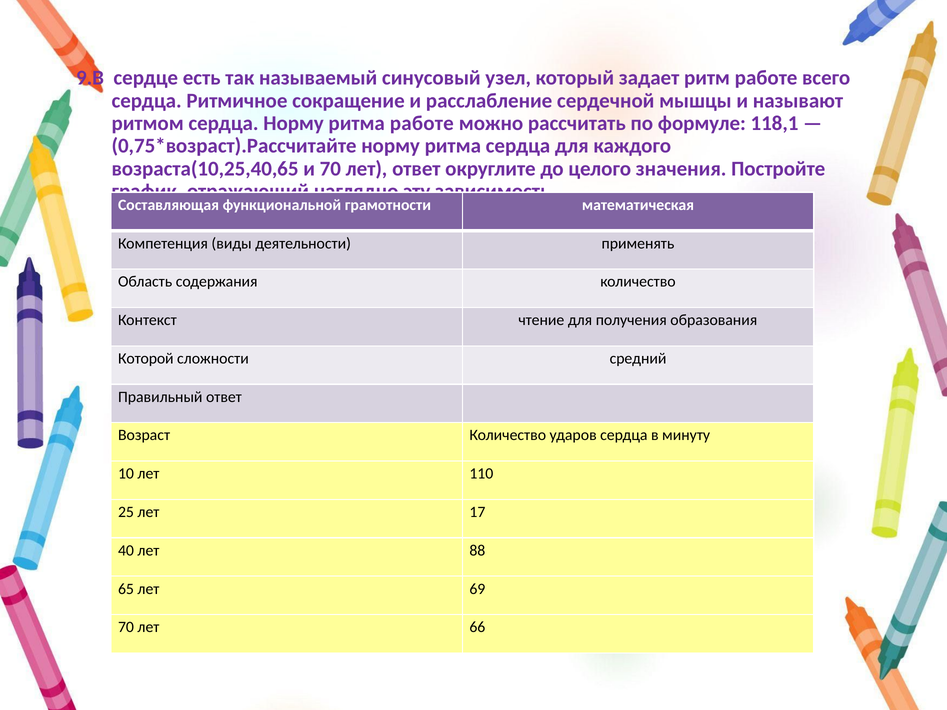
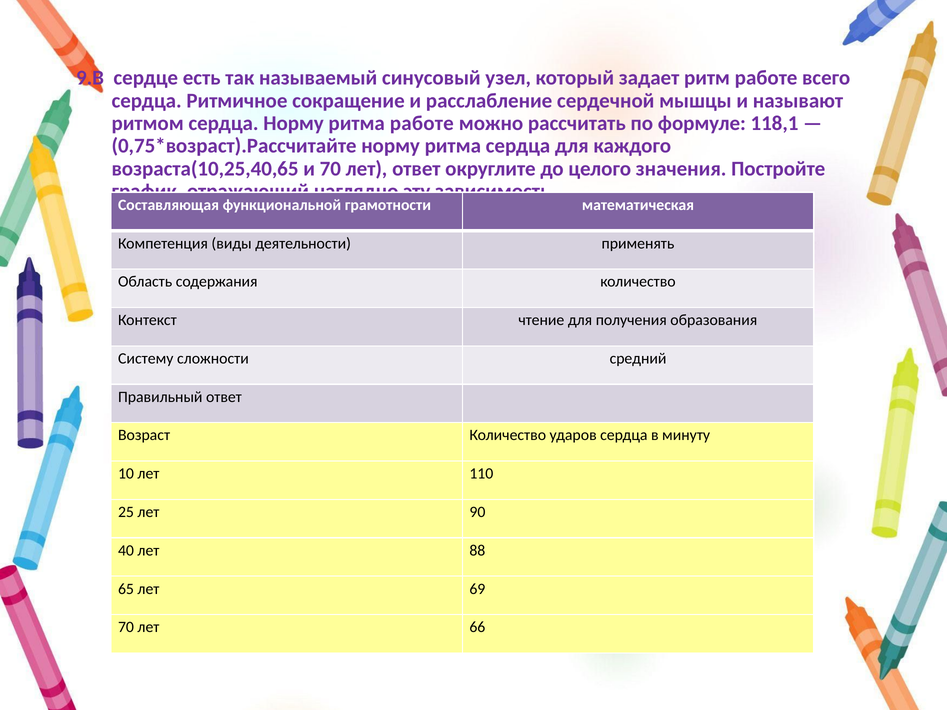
Которой: Которой -> Систему (146, 359)
17: 17 -> 90 (477, 512)
